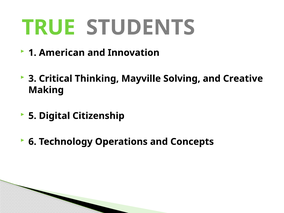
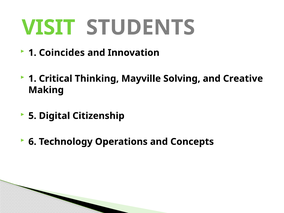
TRUE: TRUE -> VISIT (48, 28)
American: American -> Coincides (62, 53)
3: 3 -> 1 (32, 79)
